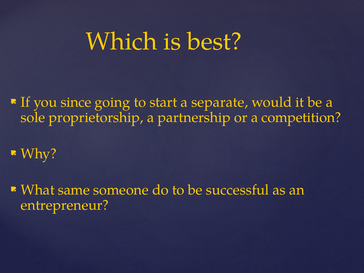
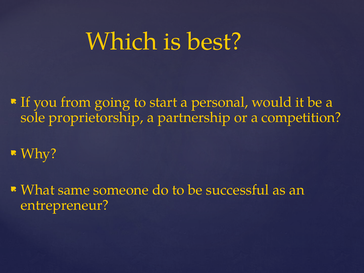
since: since -> from (76, 102)
separate: separate -> personal (220, 102)
